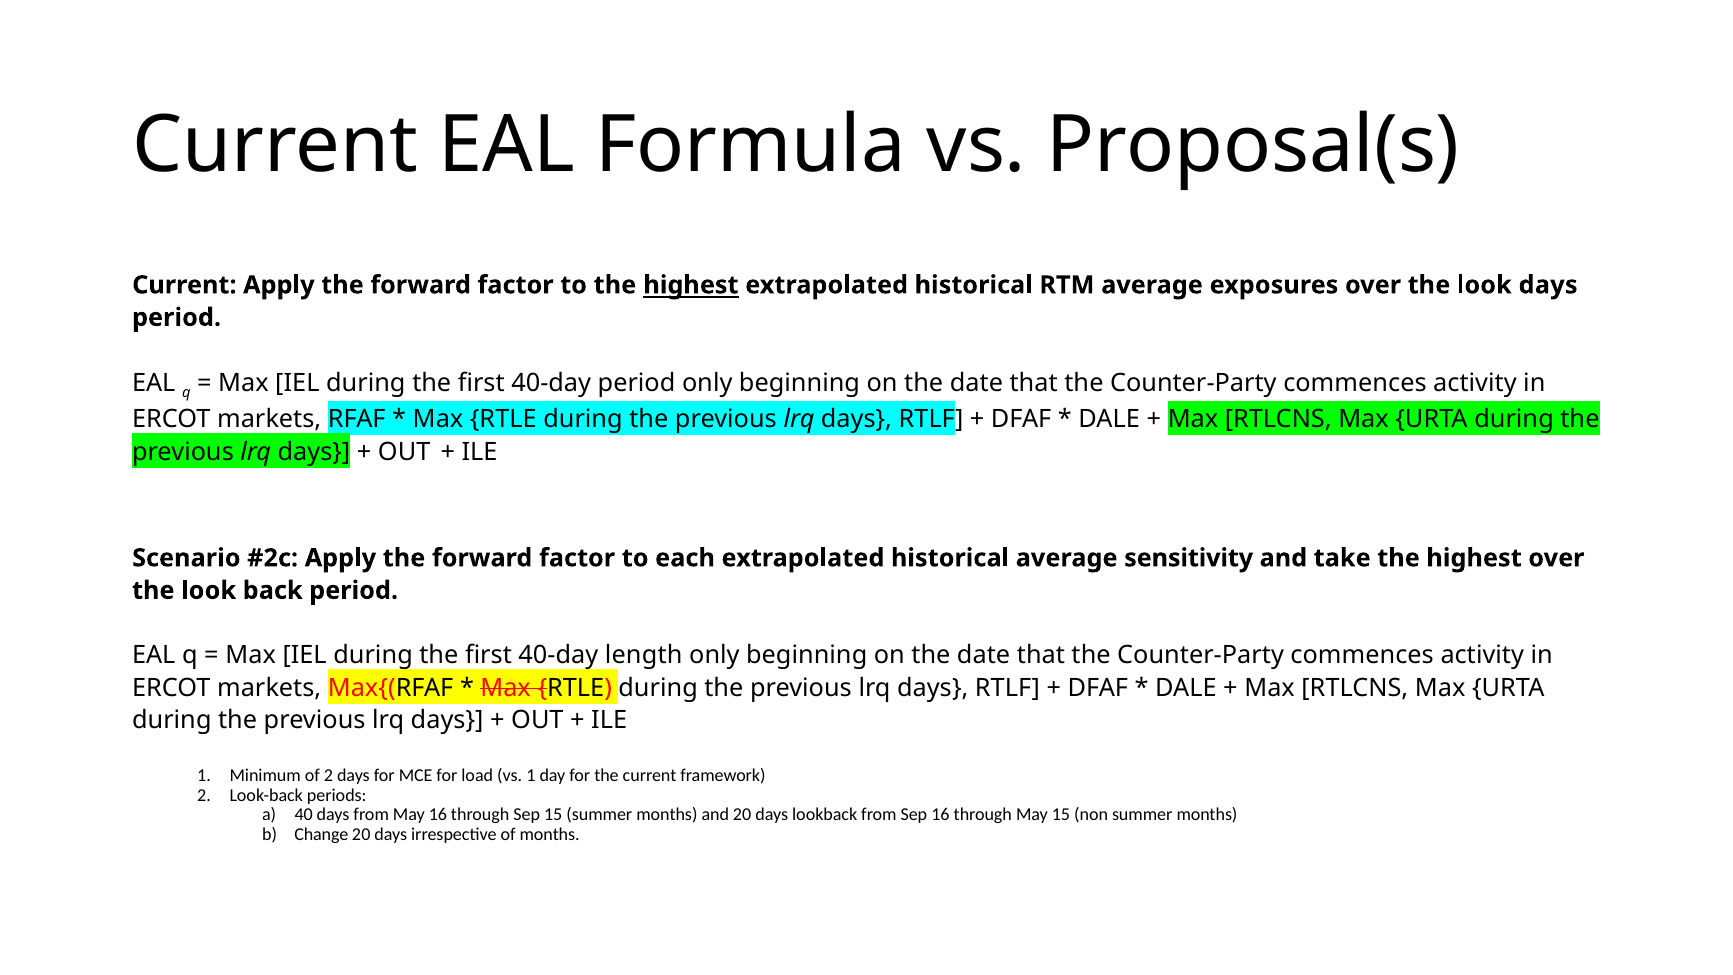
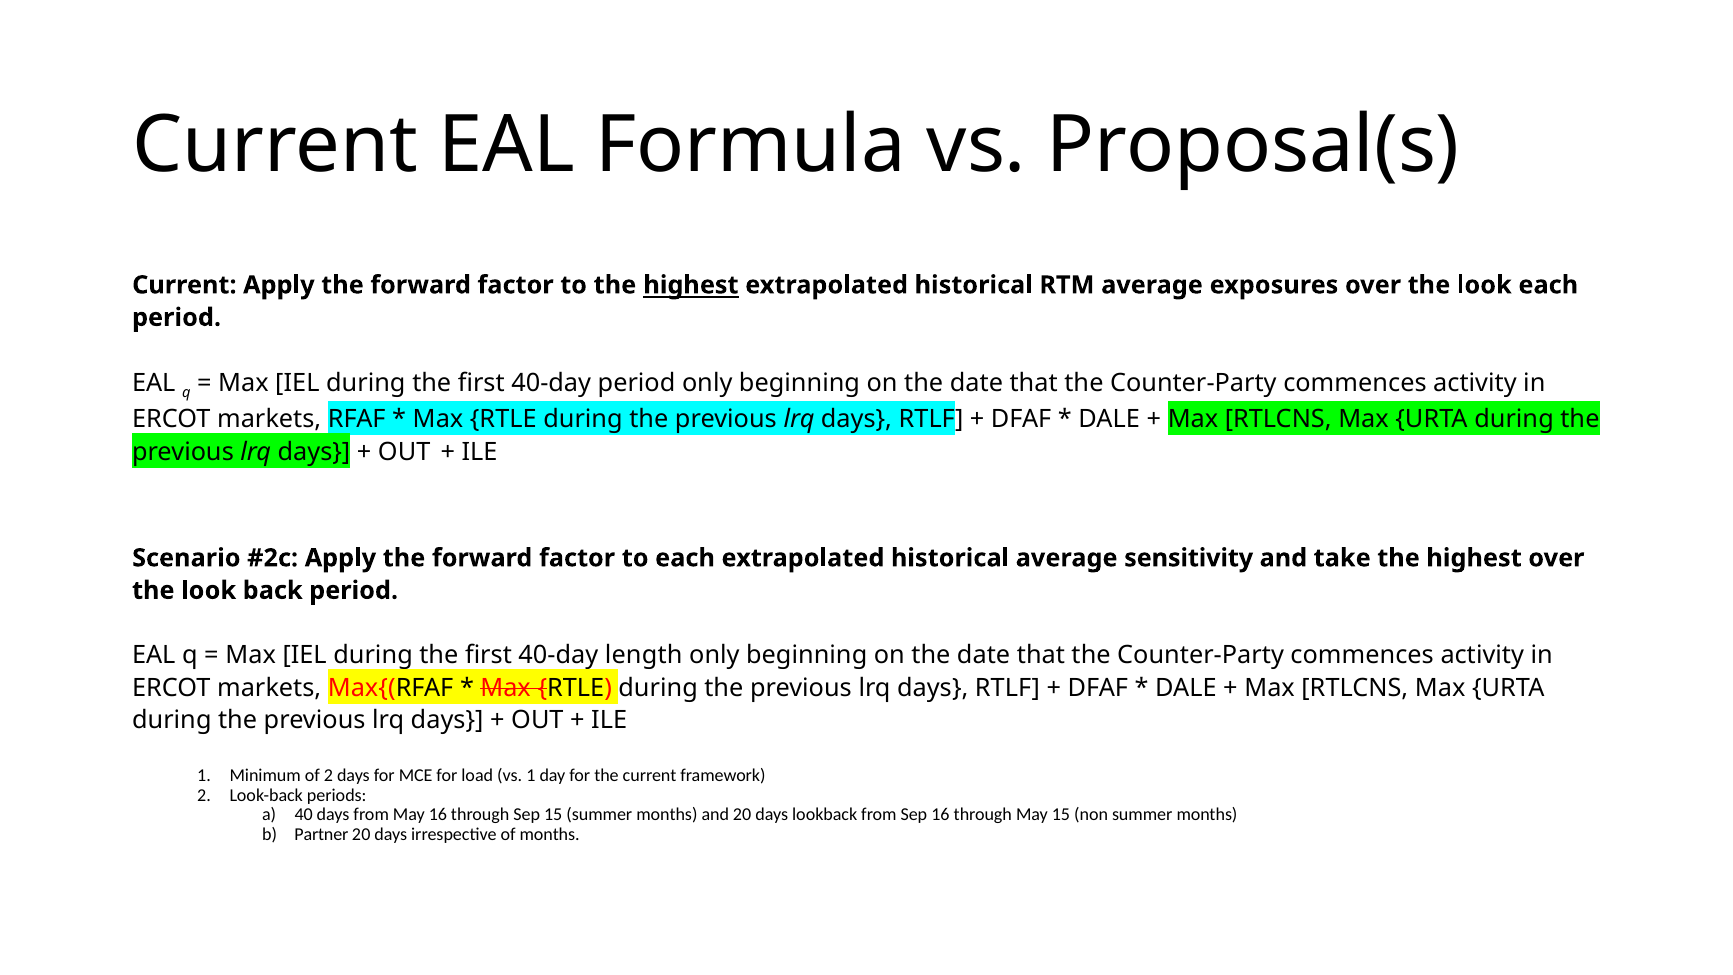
look days: days -> each (1548, 285)
Change: Change -> Partner (321, 834)
